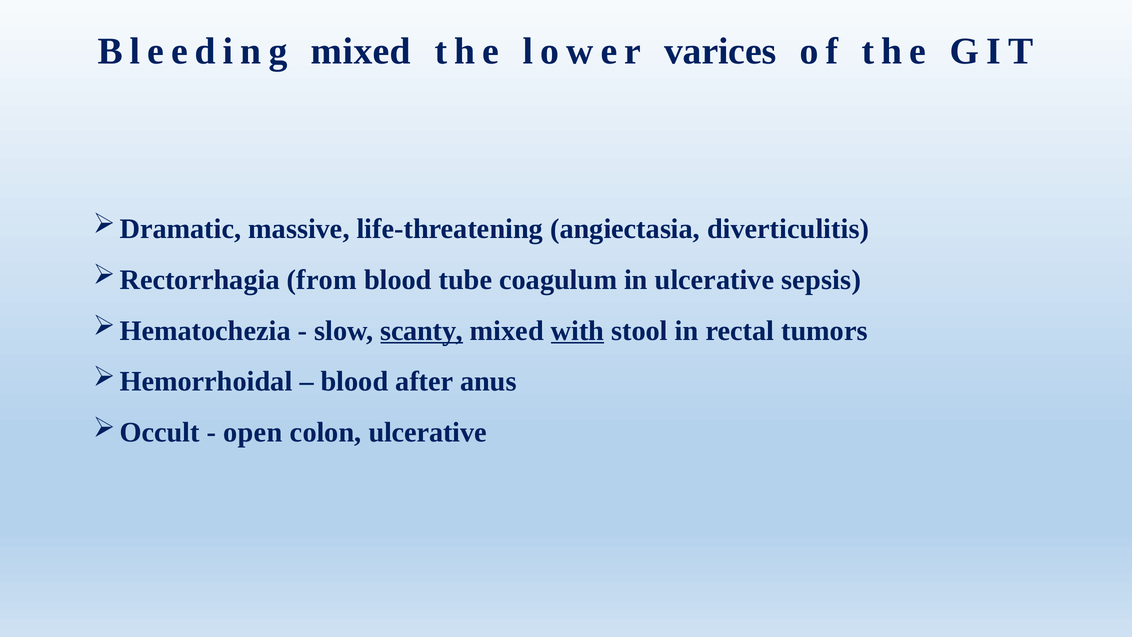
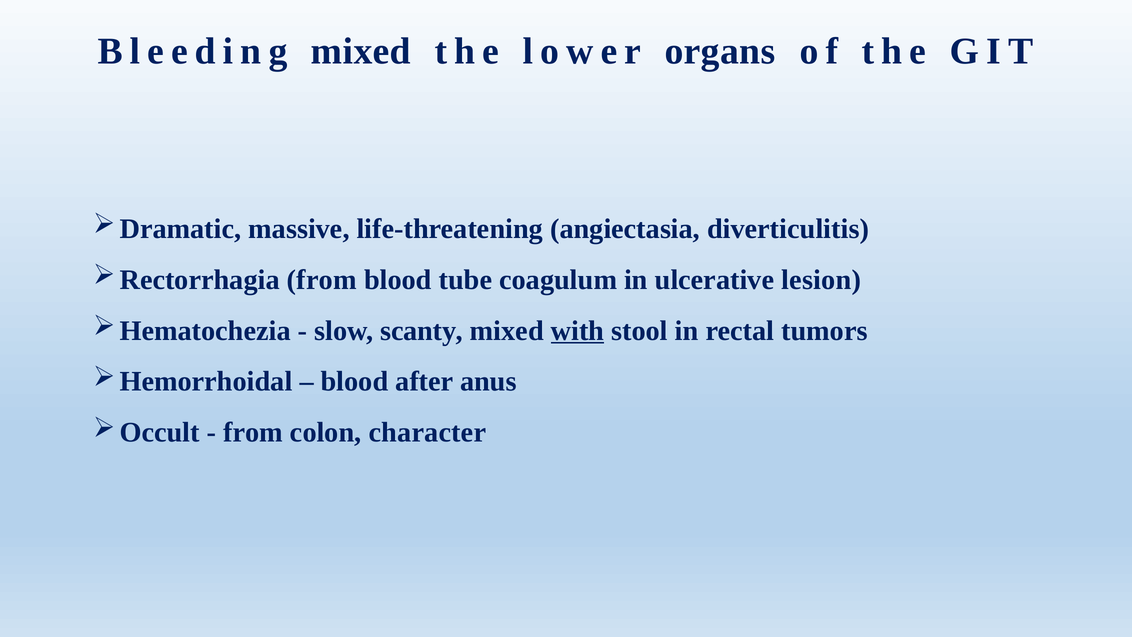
varices: varices -> organs (720, 51)
sepsis: sepsis -> lesion (821, 280)
scanty underline: present -> none (422, 331)
open: open -> from (253, 432)
colon ulcerative: ulcerative -> character (427, 432)
